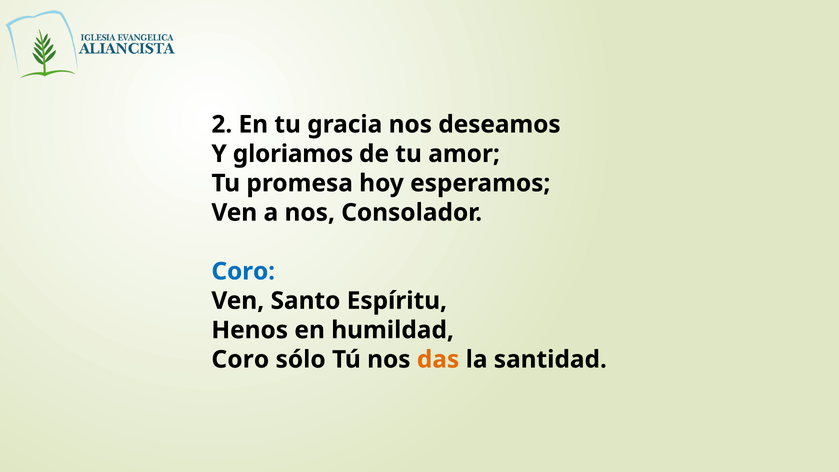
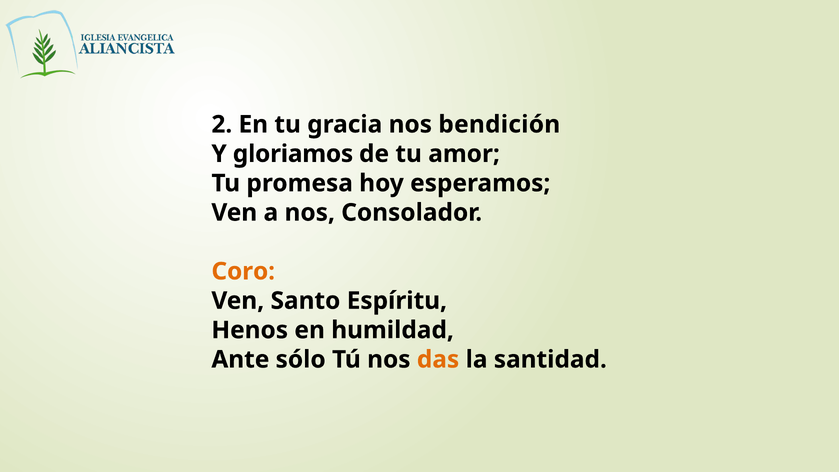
deseamos: deseamos -> bendición (499, 124)
Coro colour: blue -> orange (243, 271)
Coro: Coro -> Ante (240, 359)
